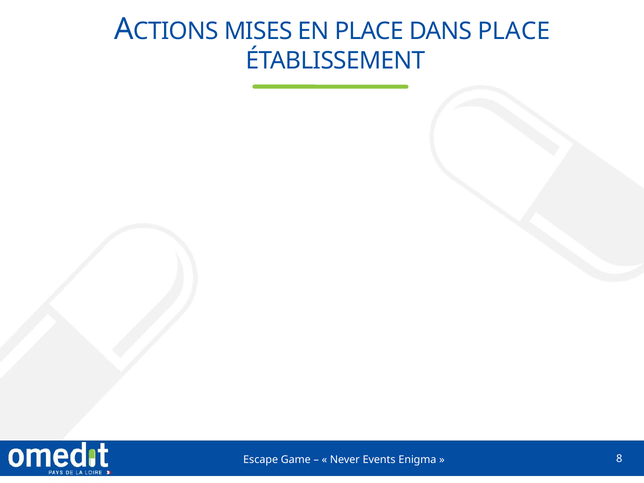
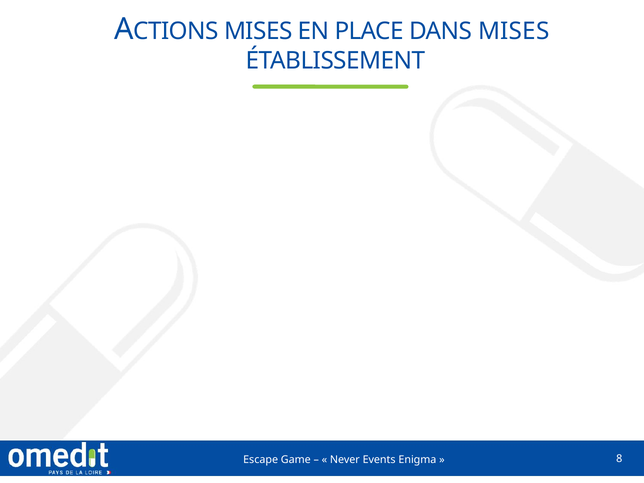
DANS PLACE: PLACE -> MISES (514, 31)
